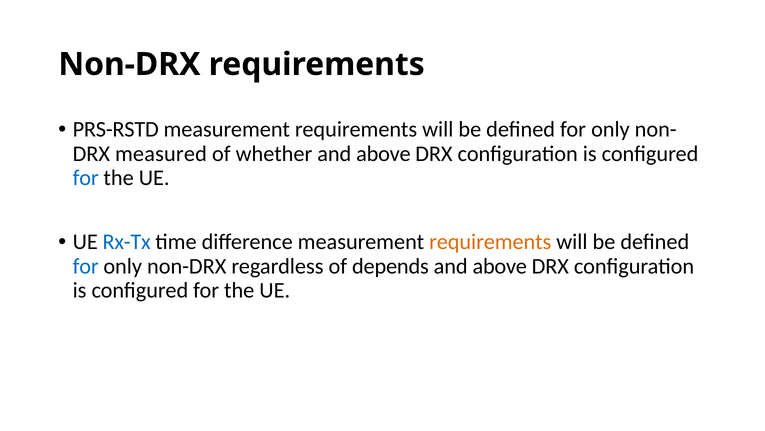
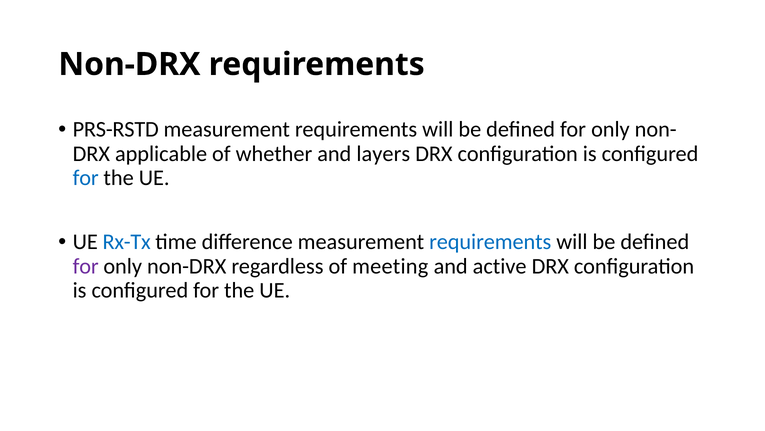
measured: measured -> applicable (161, 153)
whether and above: above -> layers (383, 153)
requirements colour: orange -> blue (490, 242)
for colour: blue -> purple (86, 266)
depends: depends -> meeting (390, 266)
above: above -> active (500, 266)
